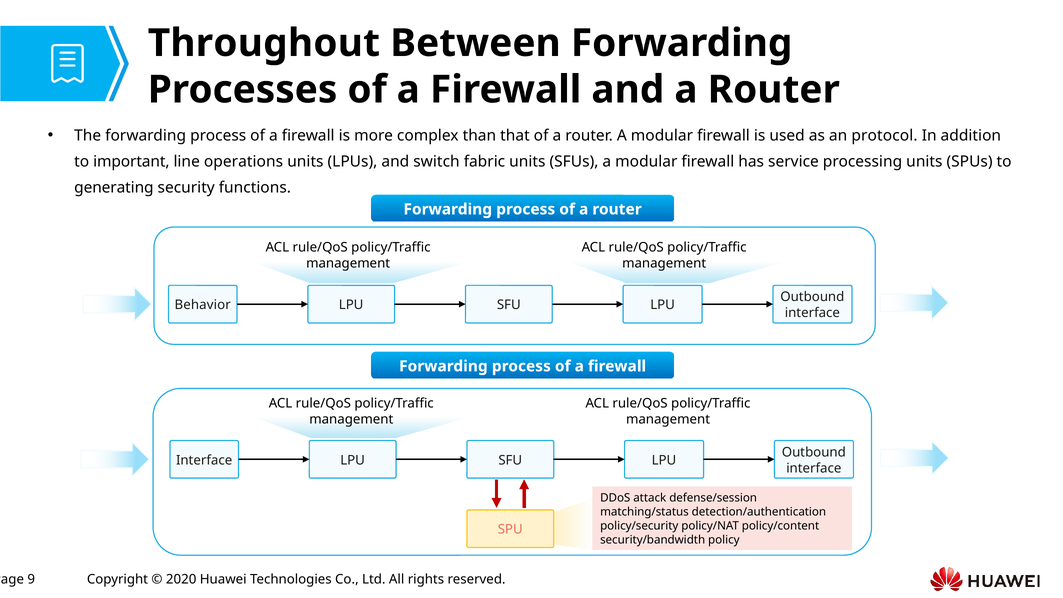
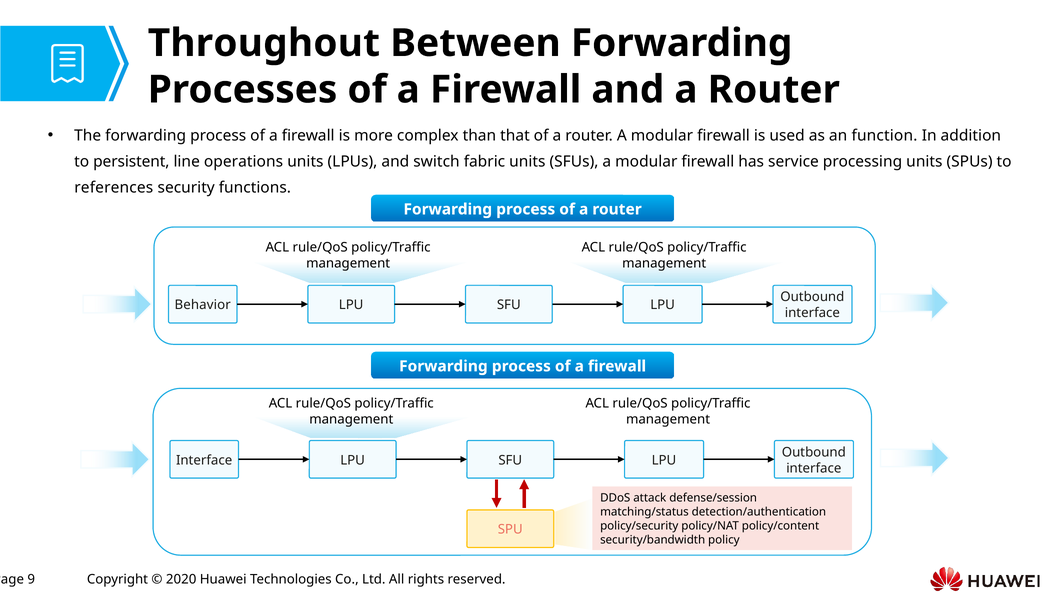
protocol: protocol -> function (884, 135)
important: important -> persistent (131, 162)
generating: generating -> references (114, 188)
